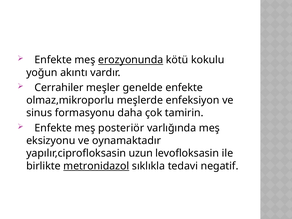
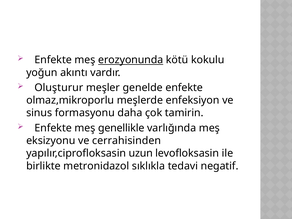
Cerrahiler: Cerrahiler -> Oluşturur (59, 88)
posteriör: posteriör -> genellikle (121, 128)
oynamaktadır: oynamaktadır -> cerrahisinden (127, 141)
metronidazol underline: present -> none (96, 166)
